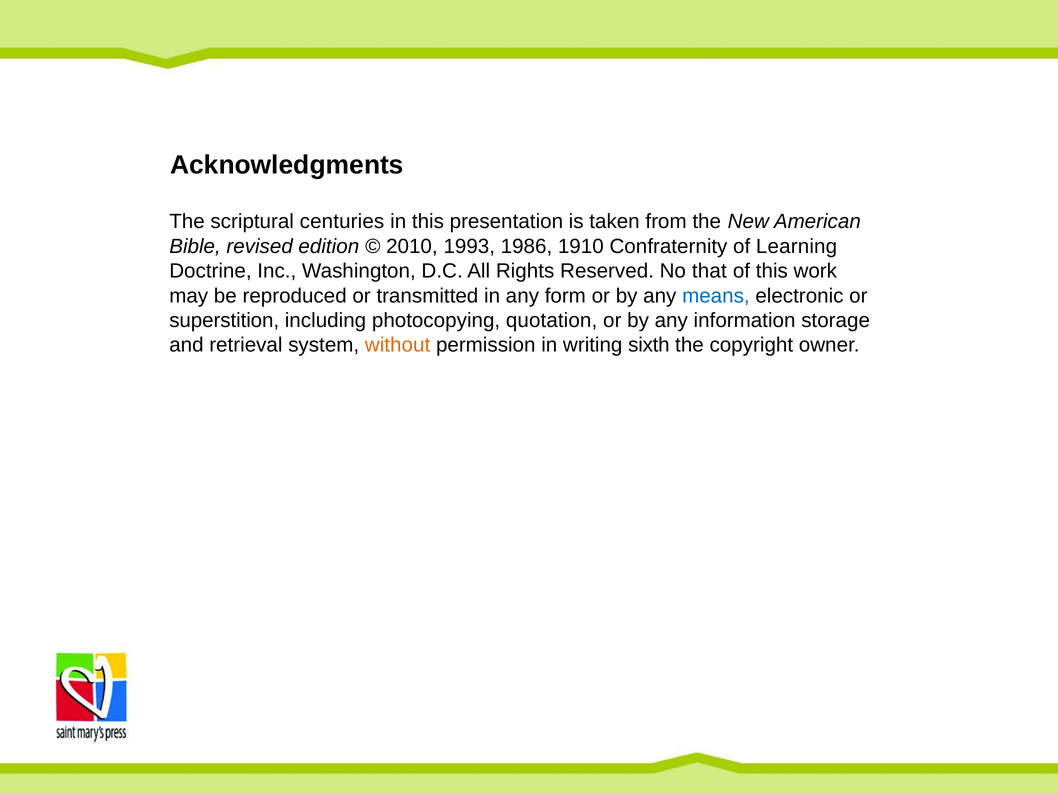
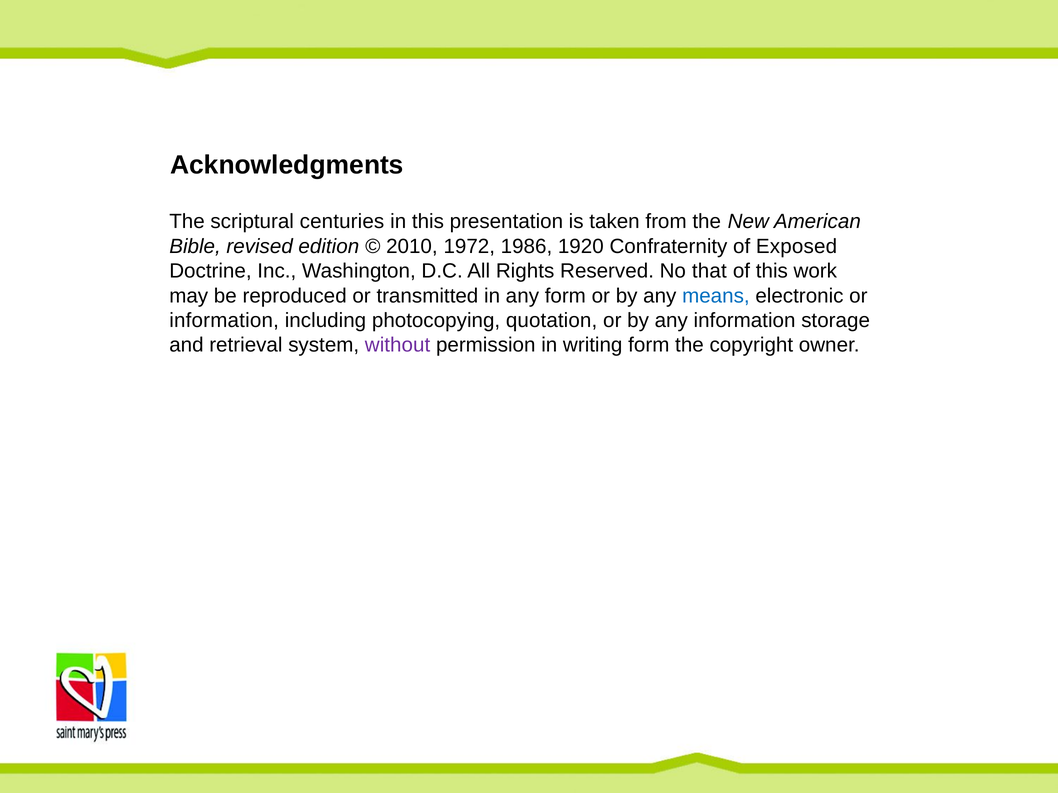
1993: 1993 -> 1972 (469, 247)
1910: 1910 -> 1920 (581, 247)
Learning: Learning -> Exposed (797, 247)
superstition: superstition -> information (224, 321)
without colour: orange -> purple (398, 345)
writing sixth: sixth -> form (649, 345)
